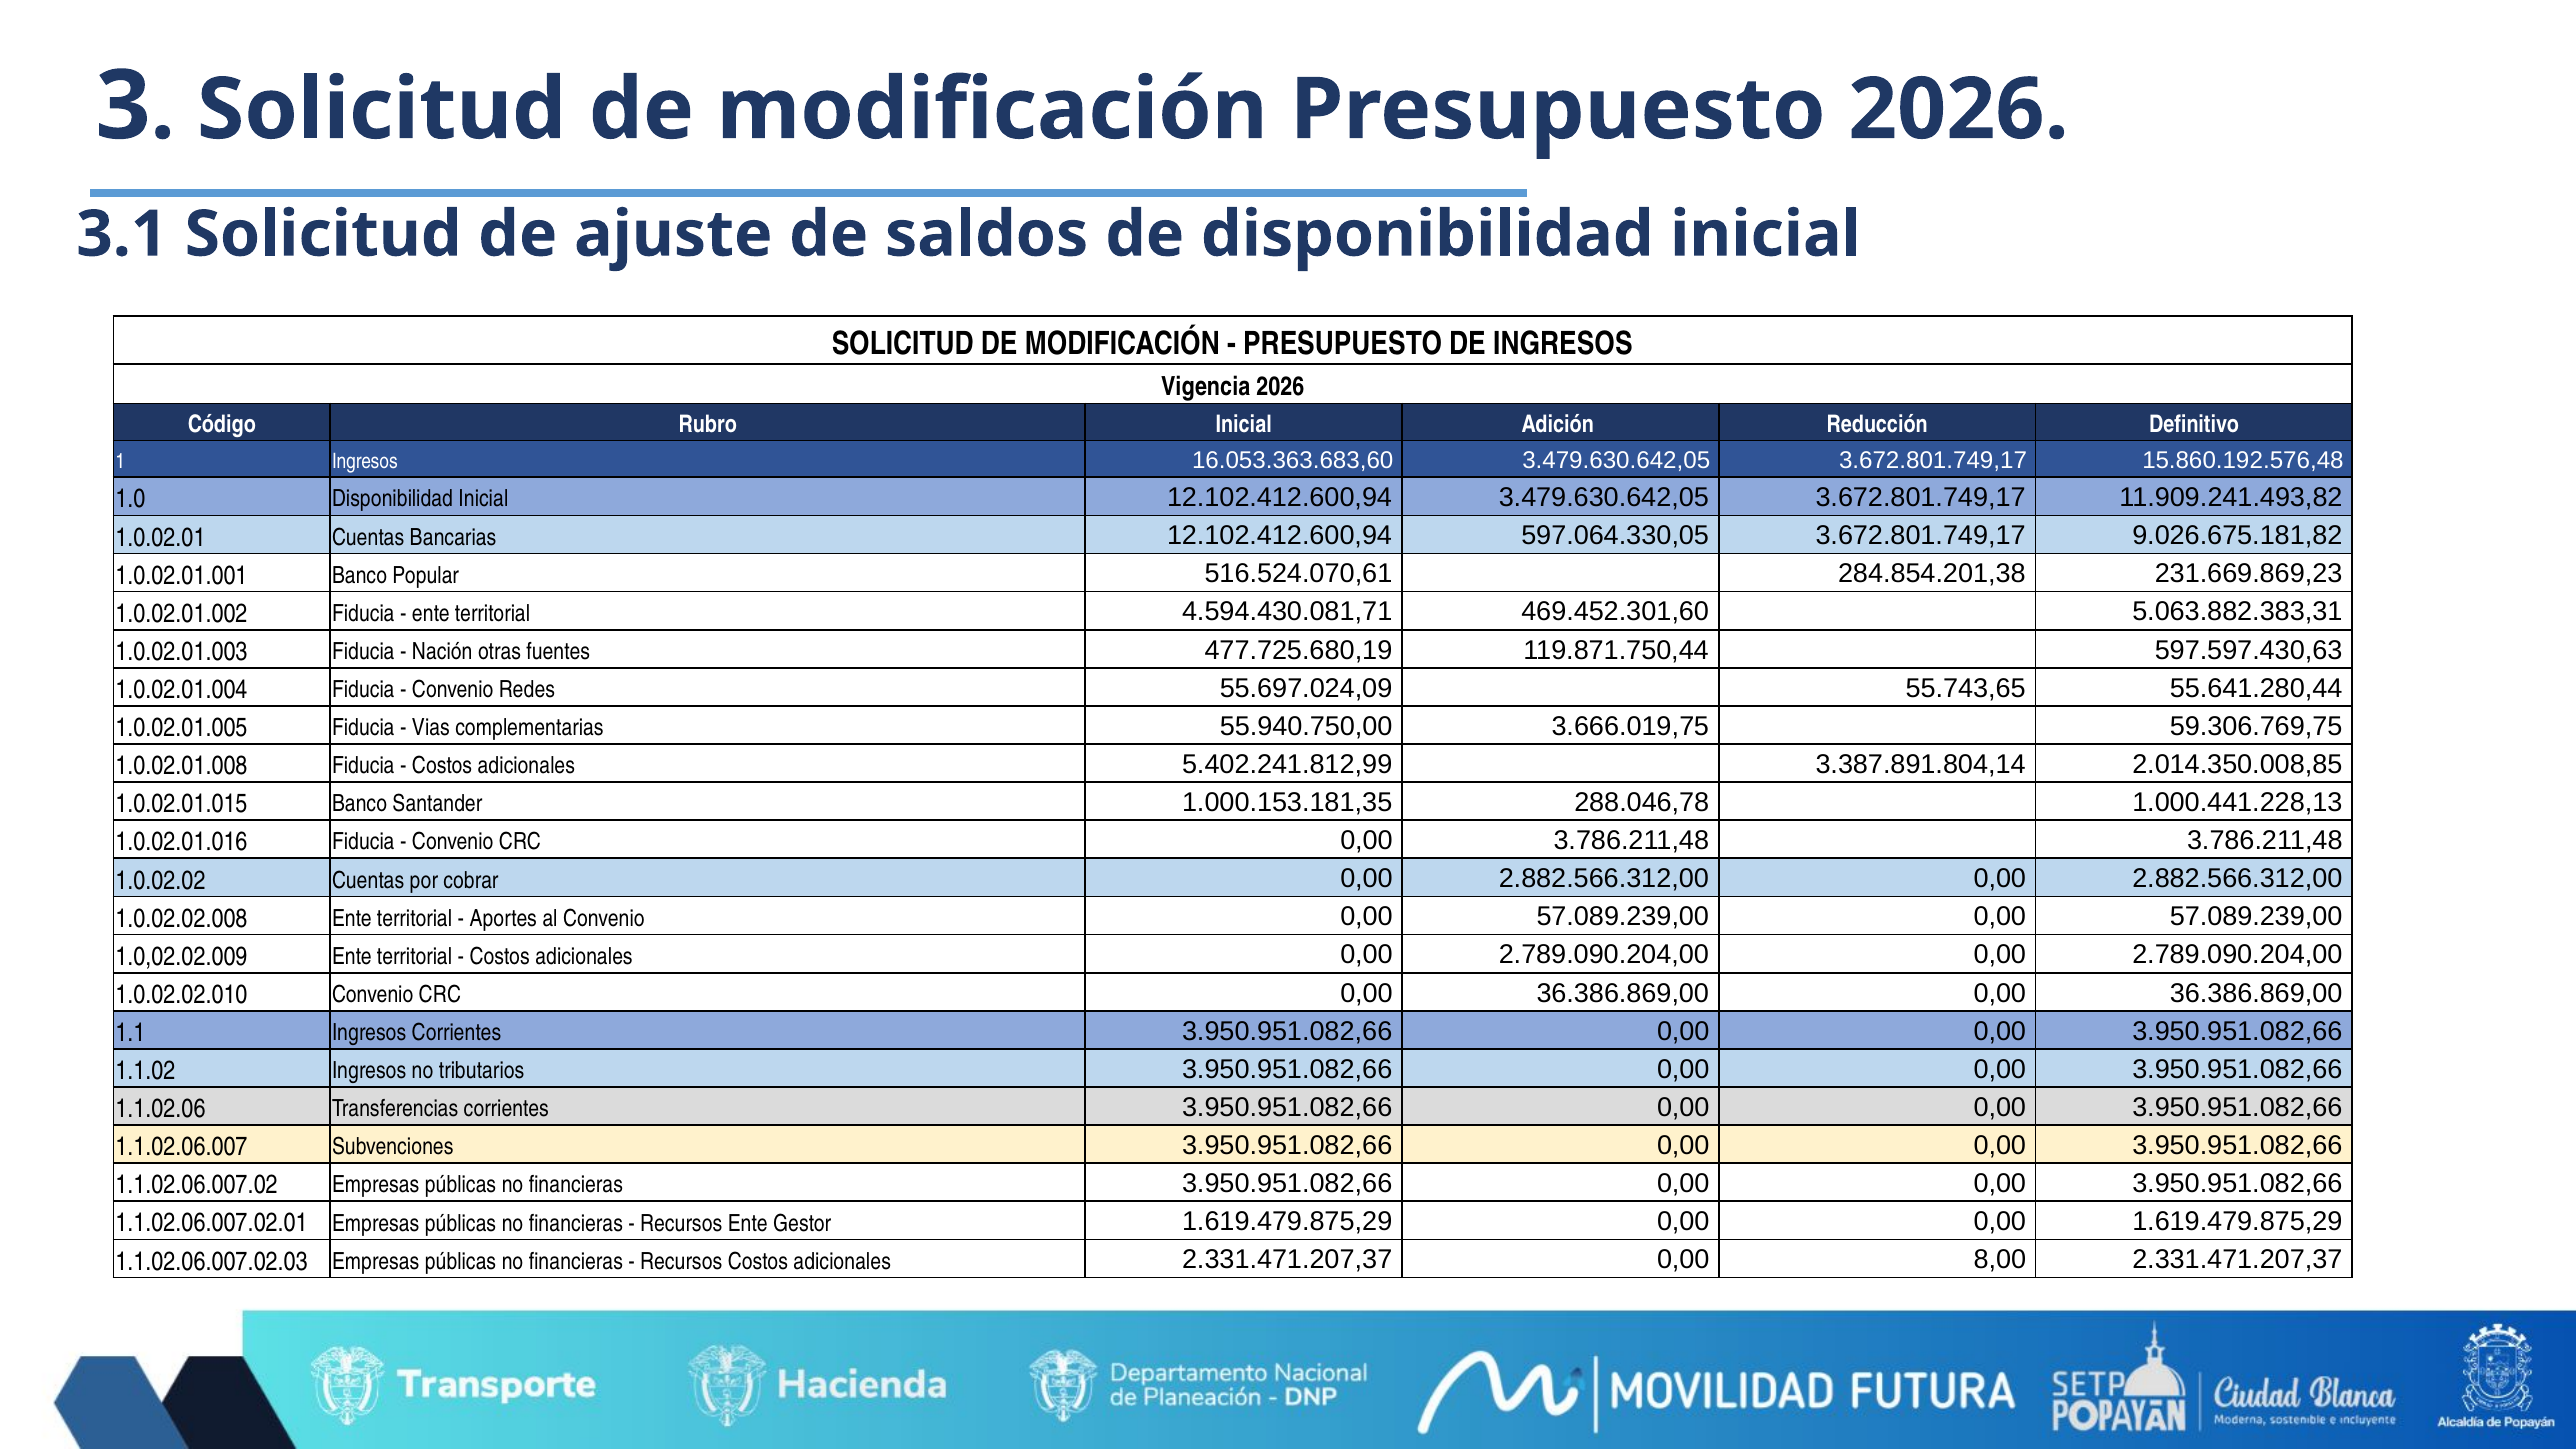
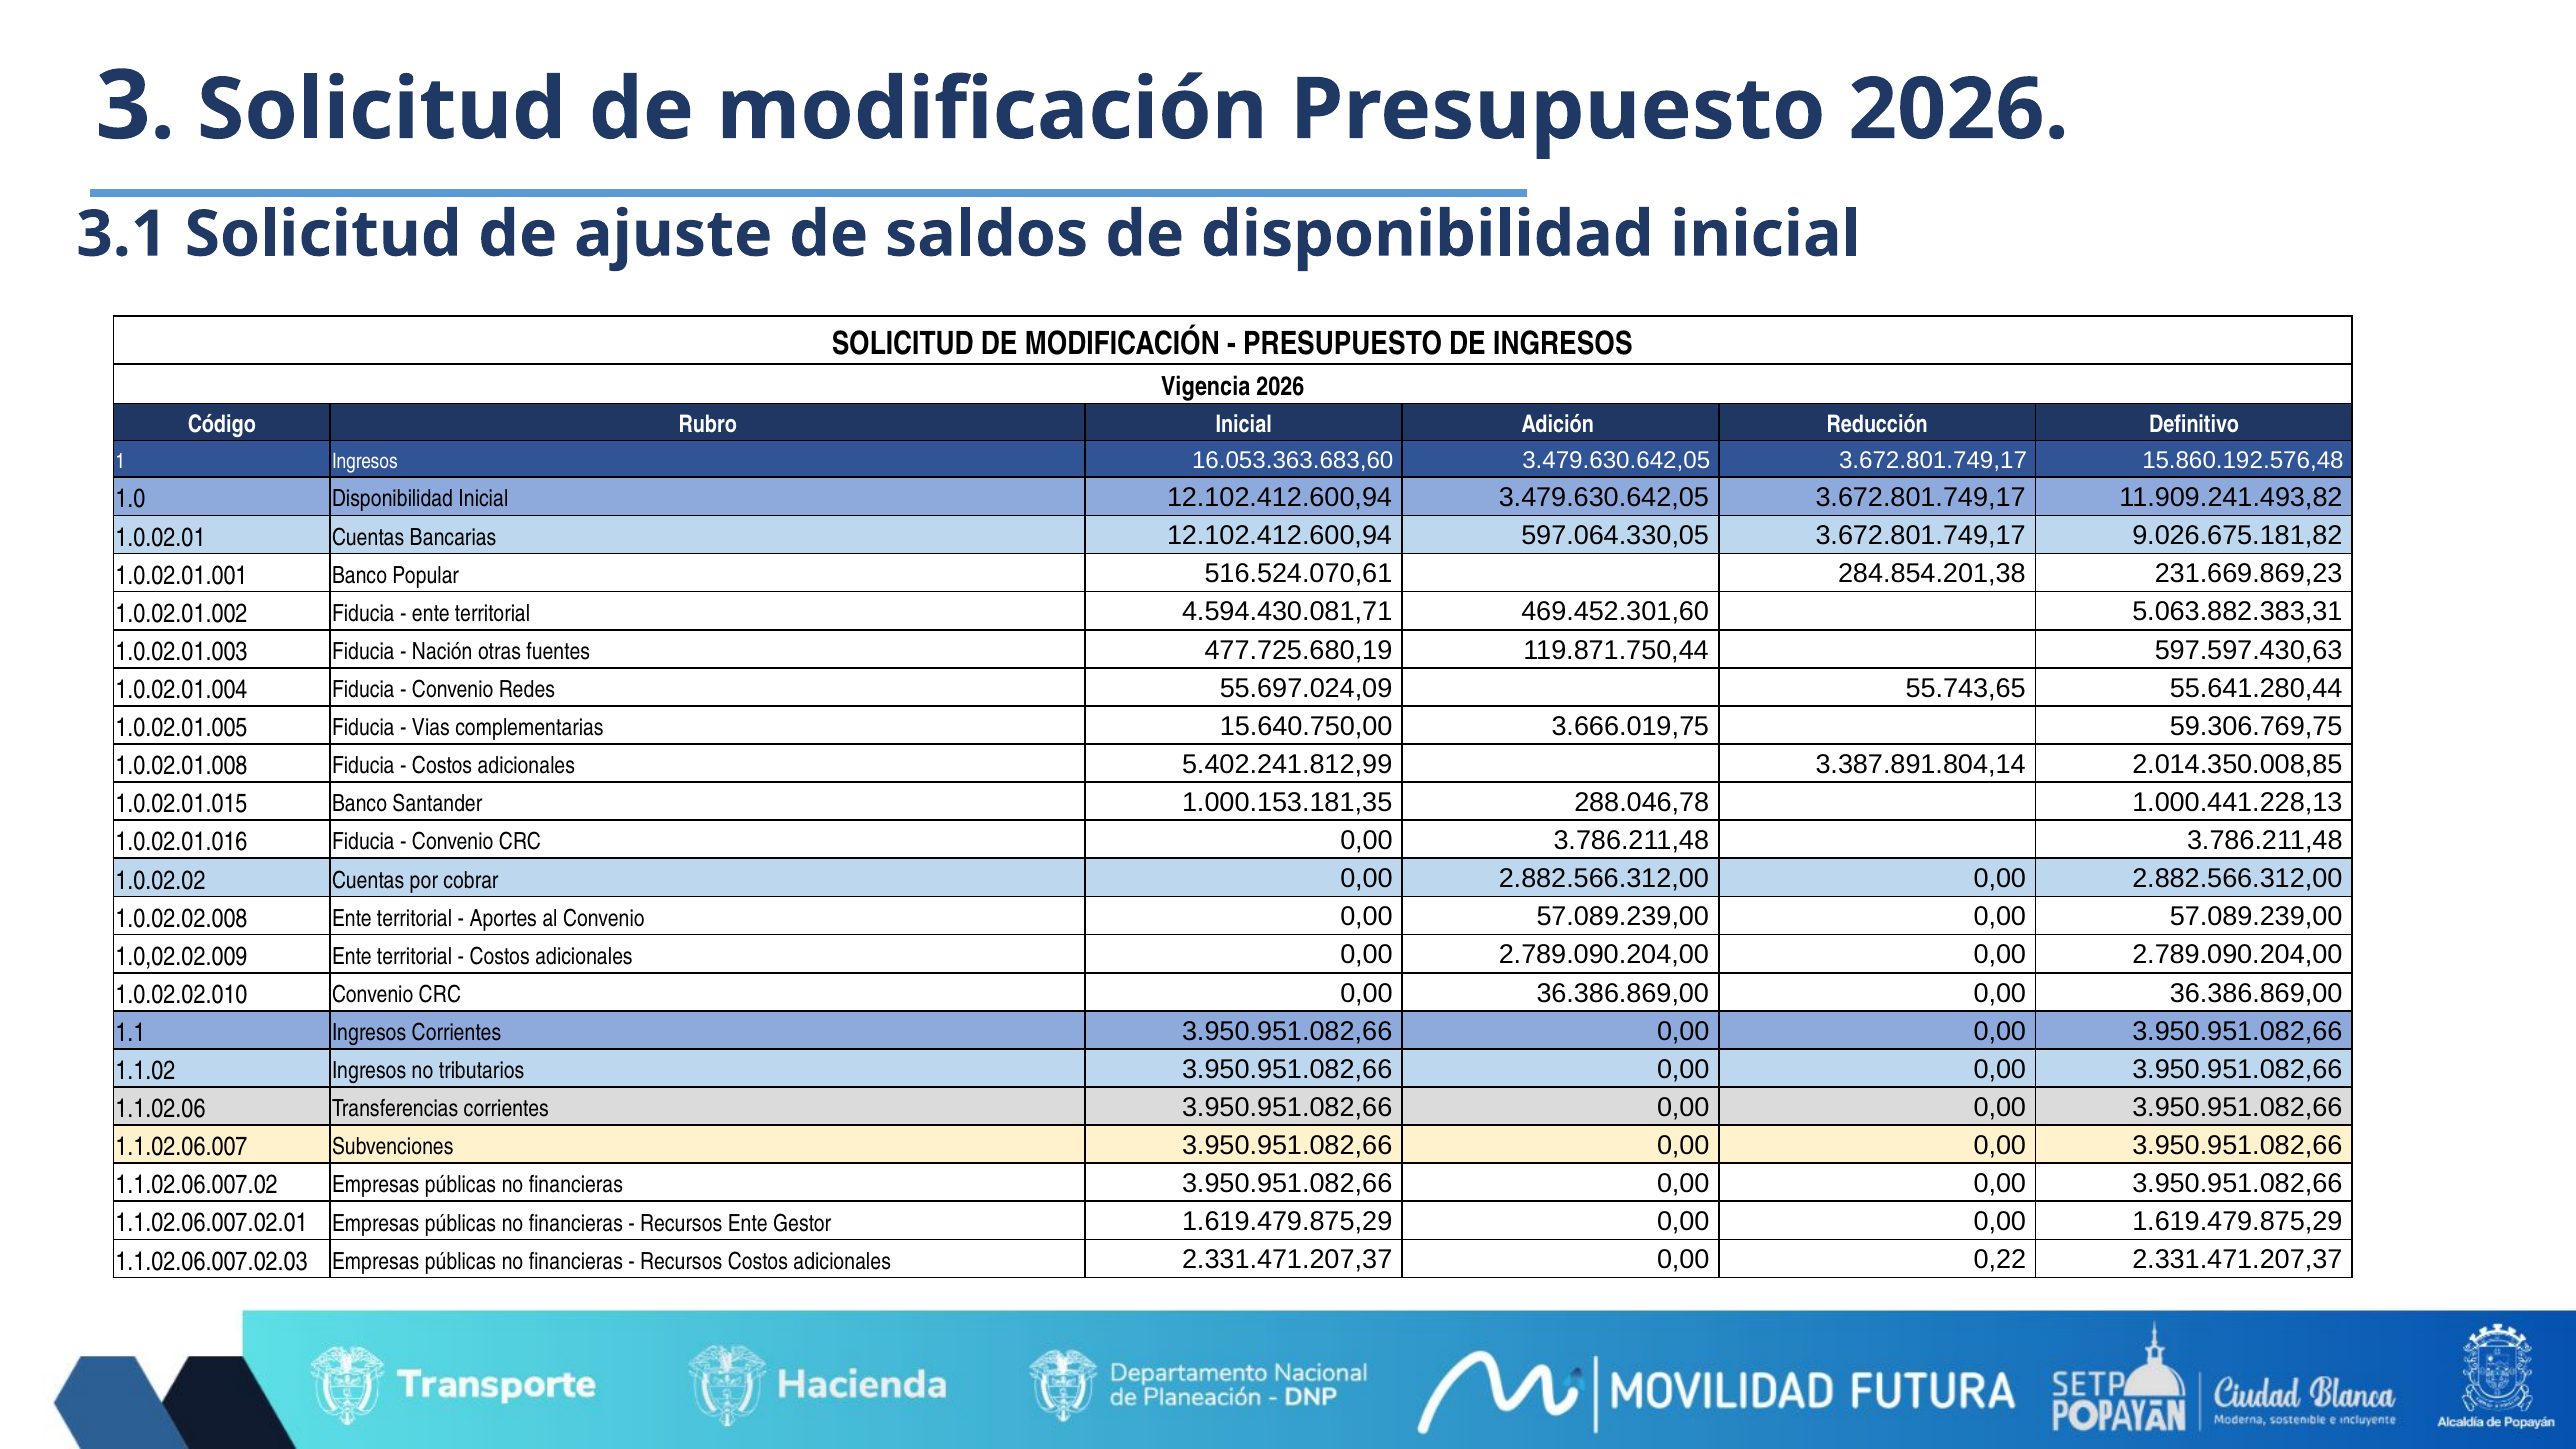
55.940.750,00: 55.940.750,00 -> 15.640.750,00 (1306, 726)
8,00: 8,00 -> 0,22 (2000, 1260)
